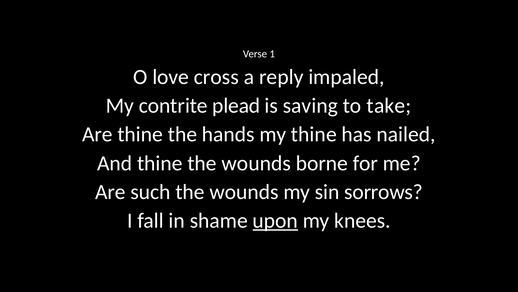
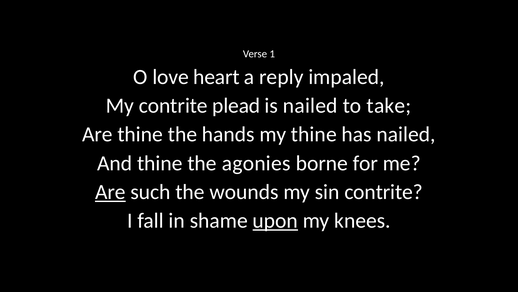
cross: cross -> heart (216, 77)
is saving: saving -> nailed (310, 105)
thine the wounds: wounds -> agonies (256, 163)
Are underline: none -> present (110, 192)
sin sorrows: sorrows -> contrite (384, 192)
